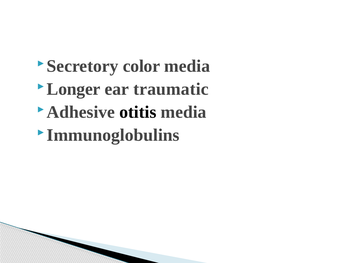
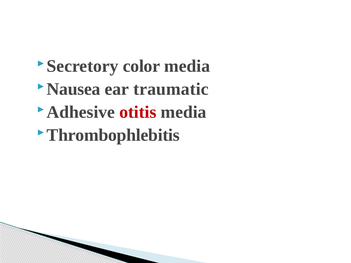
Longer: Longer -> Nausea (74, 89)
otitis colour: black -> red (138, 112)
Immunoglobulins: Immunoglobulins -> Thrombophlebitis (113, 135)
